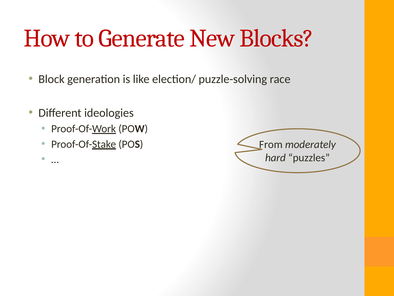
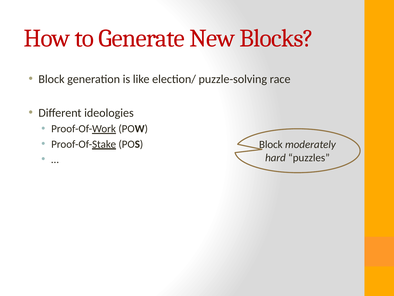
From: From -> Block (271, 144)
